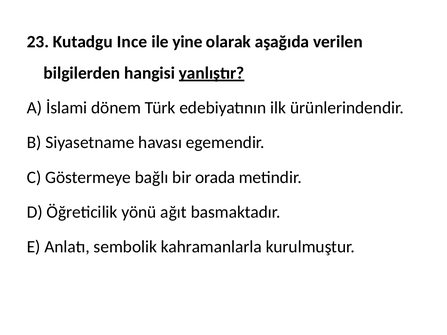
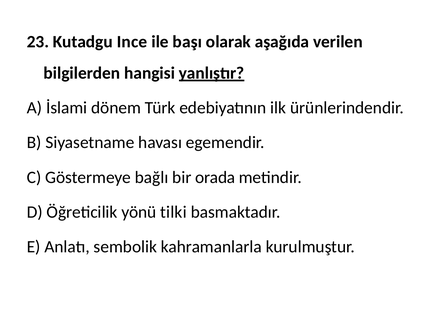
yine: yine -> başı (187, 42)
ağıt: ağıt -> tilki (173, 212)
